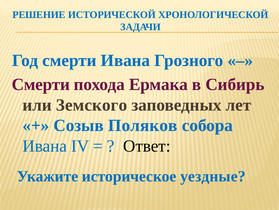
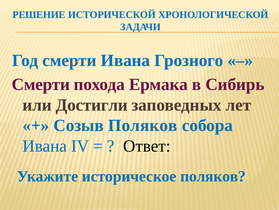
Земского: Земского -> Достигли (92, 105)
историческое уездные: уездные -> поляков (213, 176)
